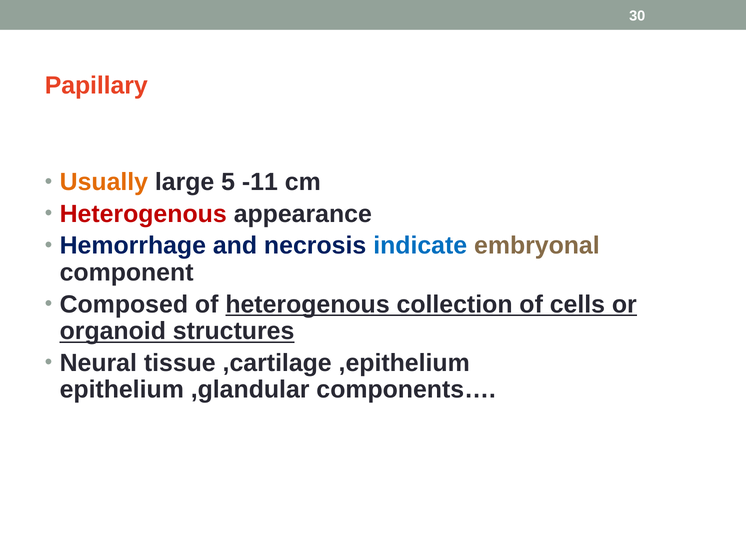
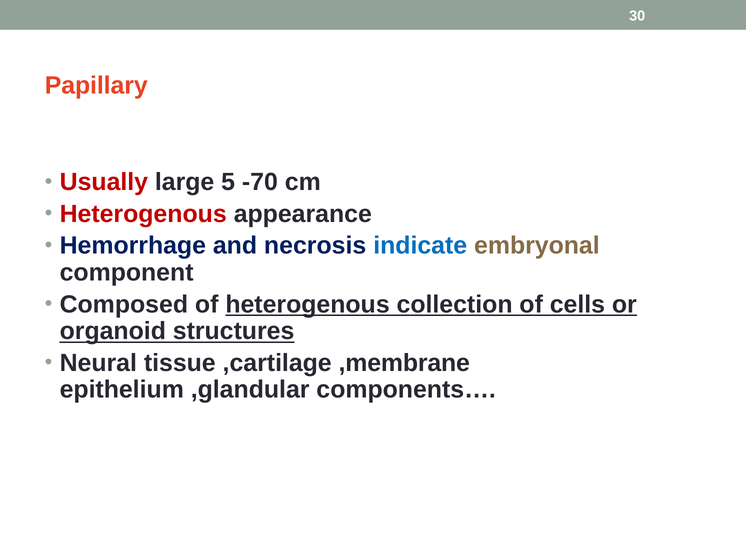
Usually colour: orange -> red (104, 182)
-11: -11 -> -70 (260, 182)
,epithelium: ,epithelium -> ,membrane (404, 363)
